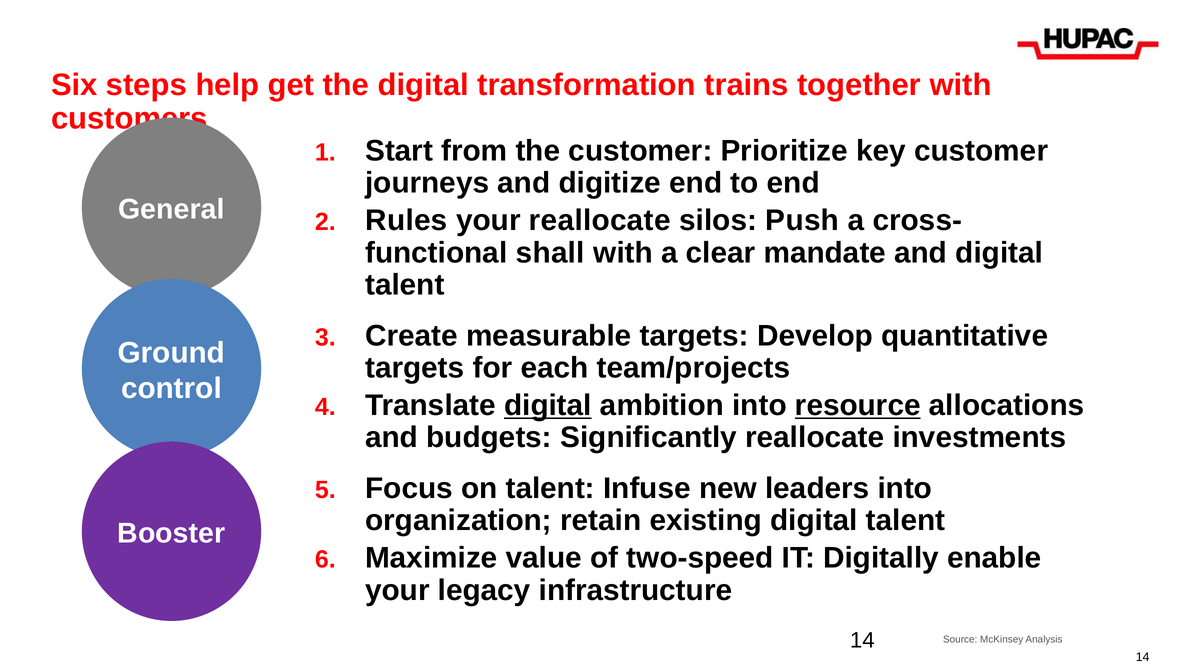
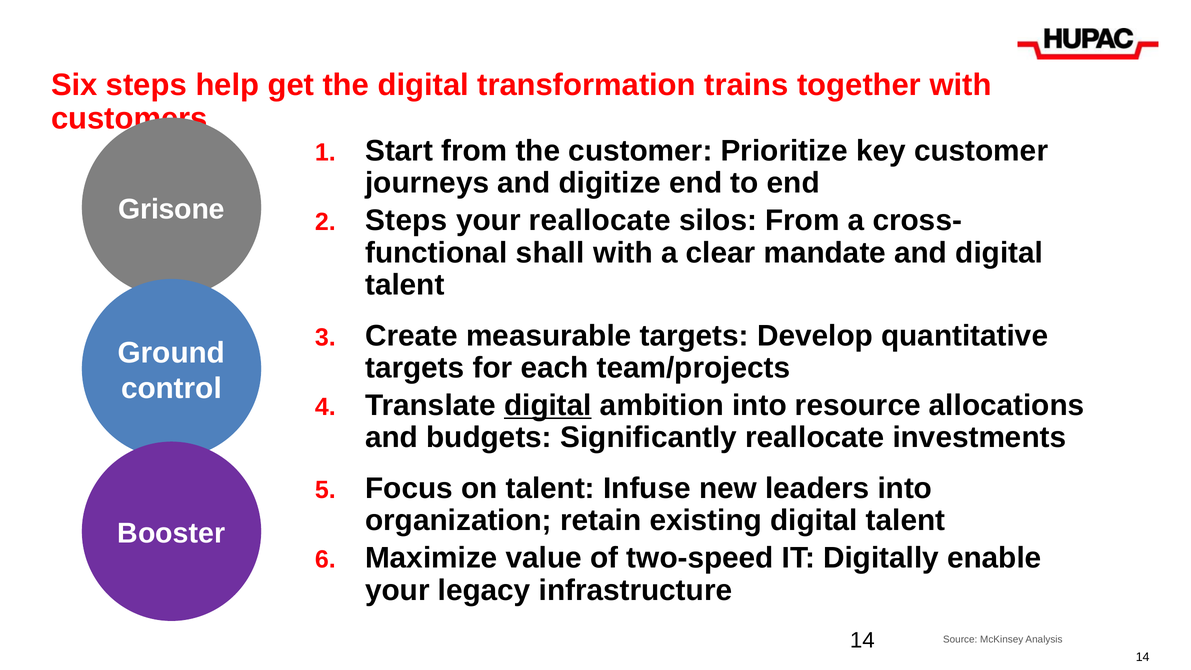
General: General -> Grisone (171, 209)
Rules: Rules -> Steps (406, 221)
silos Push: Push -> From (802, 221)
resource underline: present -> none (858, 405)
